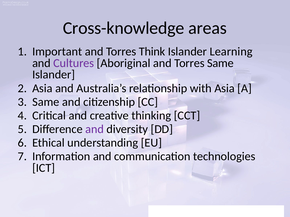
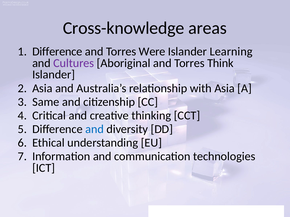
Important: Important -> Difference (57, 52)
Think: Think -> Were (152, 52)
Torres Same: Same -> Think (220, 63)
and colour: purple -> blue (95, 129)
